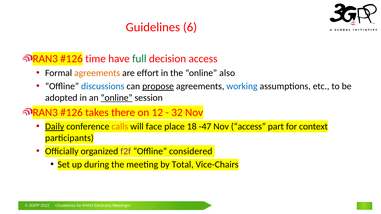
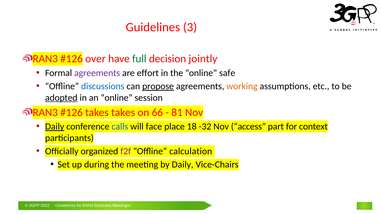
Guidelines 6: 6 -> 3 (190, 27)
time: time -> over (95, 59)
decision access: access -> jointly (203, 59)
agreements colour: orange -> purple (97, 73)
also: also -> safe (227, 73)
working colour: blue -> orange (242, 86)
adopted underline: none -> present (61, 98)
online underline: present -> none (117, 98)
takes there: there -> takes (123, 113)
12: 12 -> 66 (157, 113)
32: 32 -> 81 (177, 113)
calls colour: orange -> blue (120, 127)
-47: -47 -> -32 (205, 127)
considered: considered -> calculation (191, 151)
by Total: Total -> Daily (183, 165)
